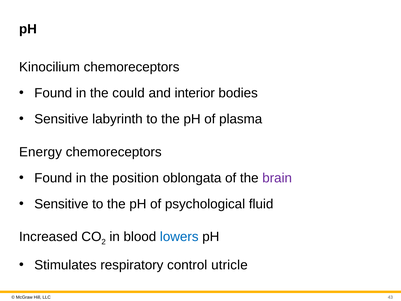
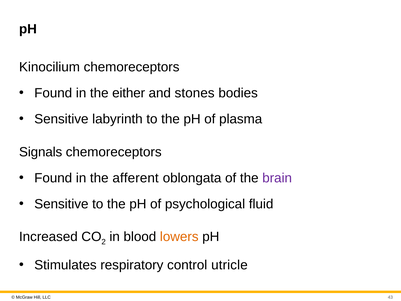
could: could -> either (129, 93)
interior: interior -> stones (195, 93)
Energy: Energy -> Signals (41, 152)
position: position -> afferent (136, 178)
lowers colour: blue -> orange (179, 237)
